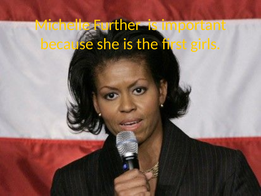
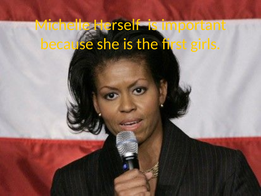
Further: Further -> Herself (117, 25)
